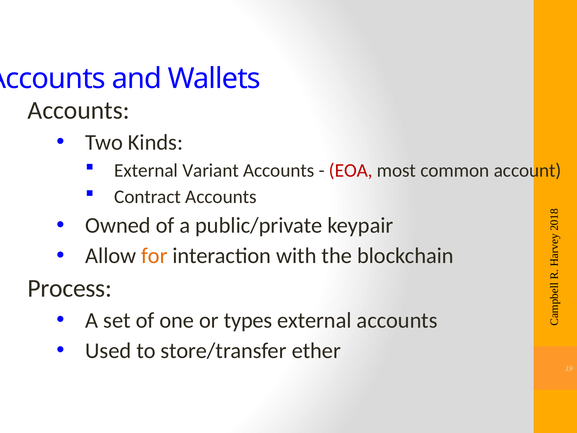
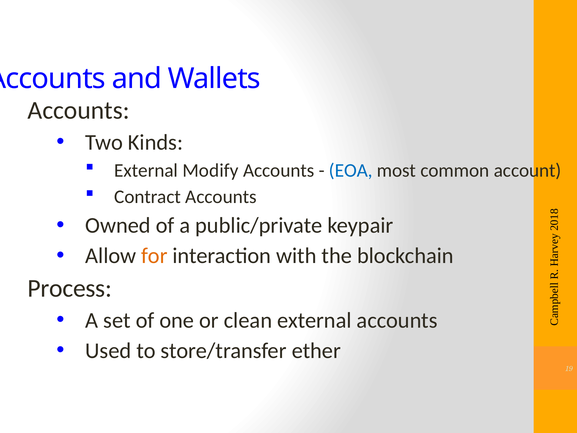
Variant: Variant -> Modify (210, 170)
EOA colour: red -> blue (351, 170)
types: types -> clean (248, 320)
